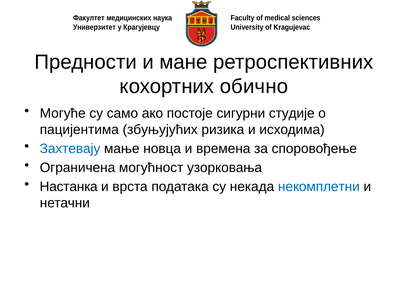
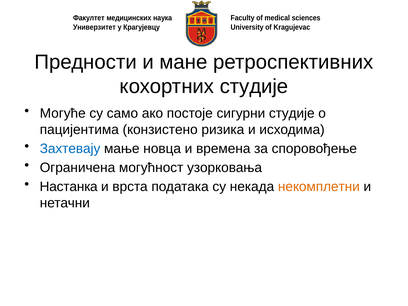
кохортних обично: обично -> студије (254, 87)
збуњујућих: збуњујућих -> конзистено (160, 130)
некомплетни colour: blue -> orange (319, 187)
